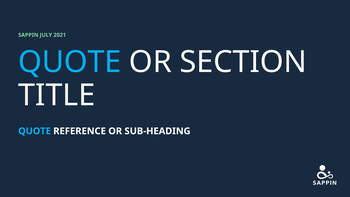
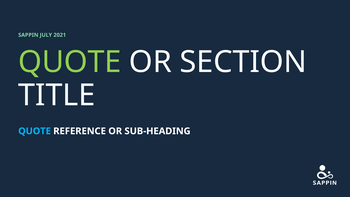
QUOTE colour: light blue -> light green (70, 62)
